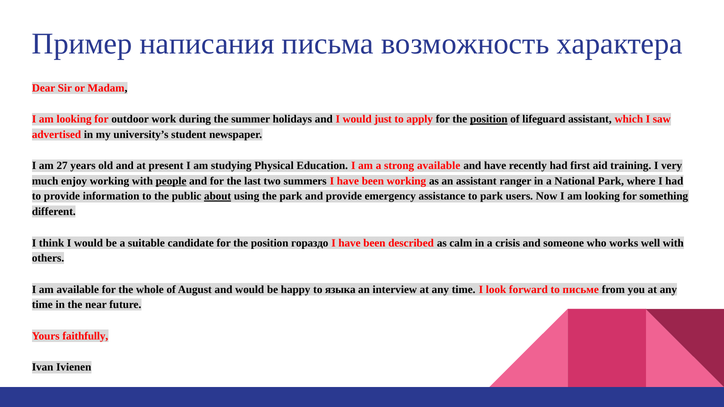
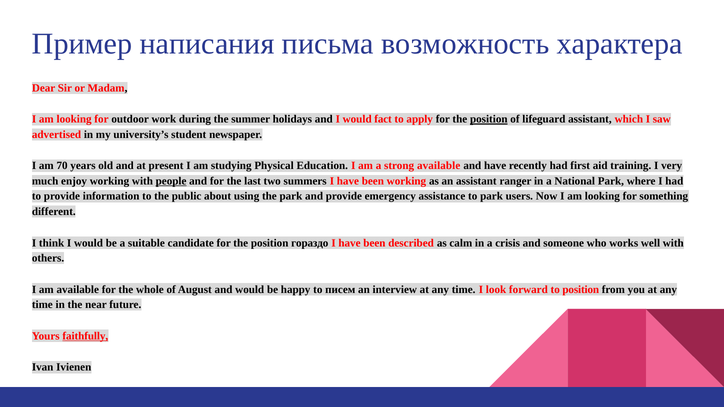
just: just -> fact (383, 119)
27: 27 -> 70 (62, 166)
about underline: present -> none (218, 196)
языка: языка -> писем (340, 290)
to письме: письме -> position (581, 290)
faithfully underline: none -> present (85, 336)
